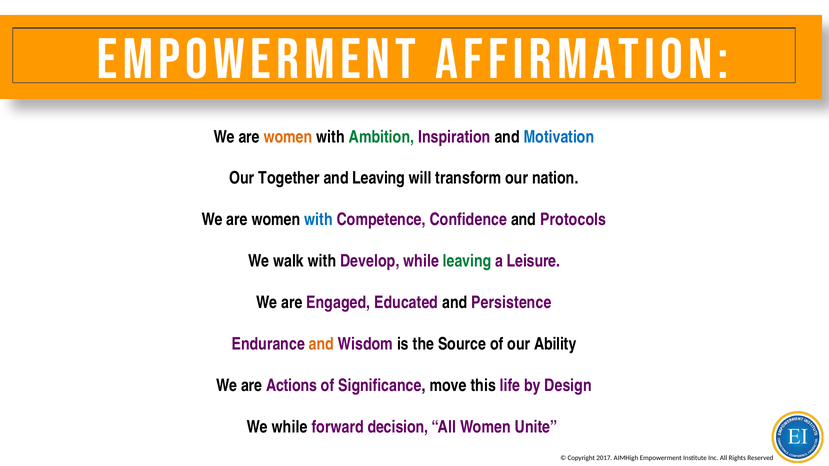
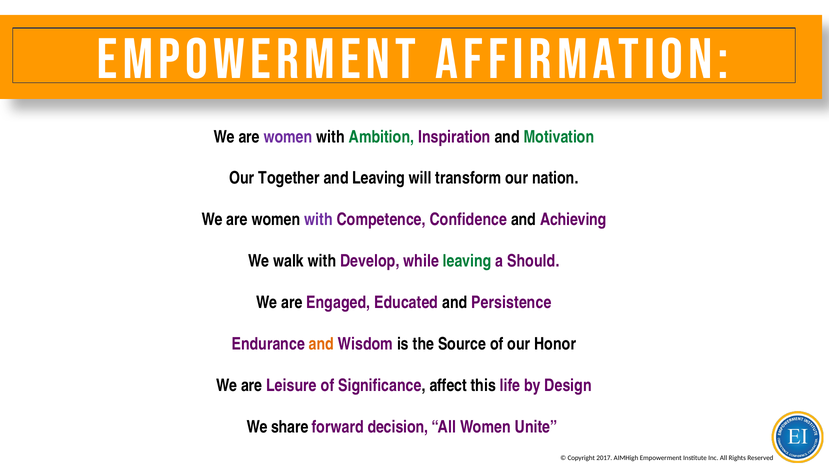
women colour: orange -> purple (288, 137)
Motivation colour: blue -> green (559, 137)
with colour: blue -> purple (318, 220)
Protocols: Protocols -> Achieving (573, 220)
Leisure: Leisure -> Should (533, 261)
Ability: Ability -> Honor (555, 344)
Actions: Actions -> Leisure (292, 386)
move: move -> affect (448, 386)
We while: while -> share (290, 427)
